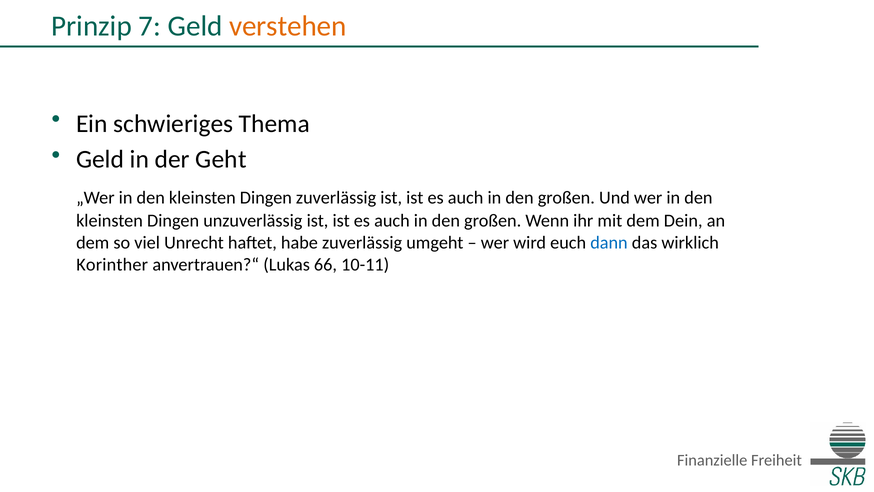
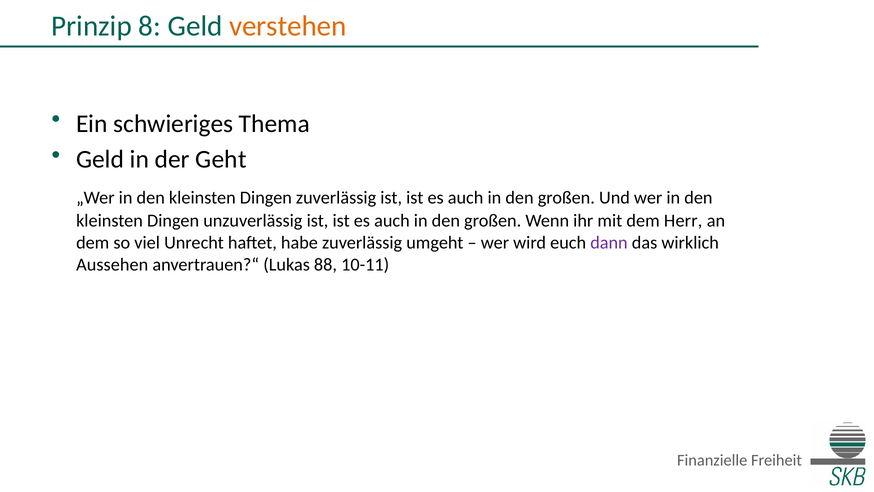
7: 7 -> 8 (150, 26)
Dein: Dein -> Herr (683, 221)
dann colour: blue -> purple (609, 243)
Korinther: Korinther -> Aussehen (112, 264)
66: 66 -> 88 (325, 264)
